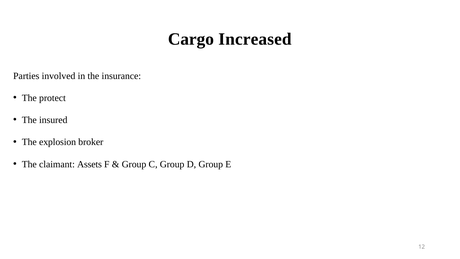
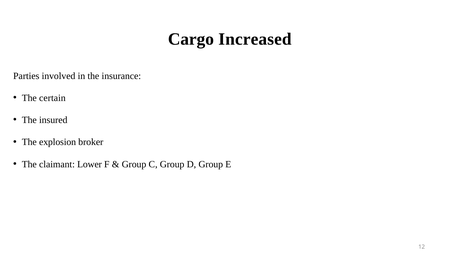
protect: protect -> certain (52, 98)
Assets: Assets -> Lower (90, 164)
